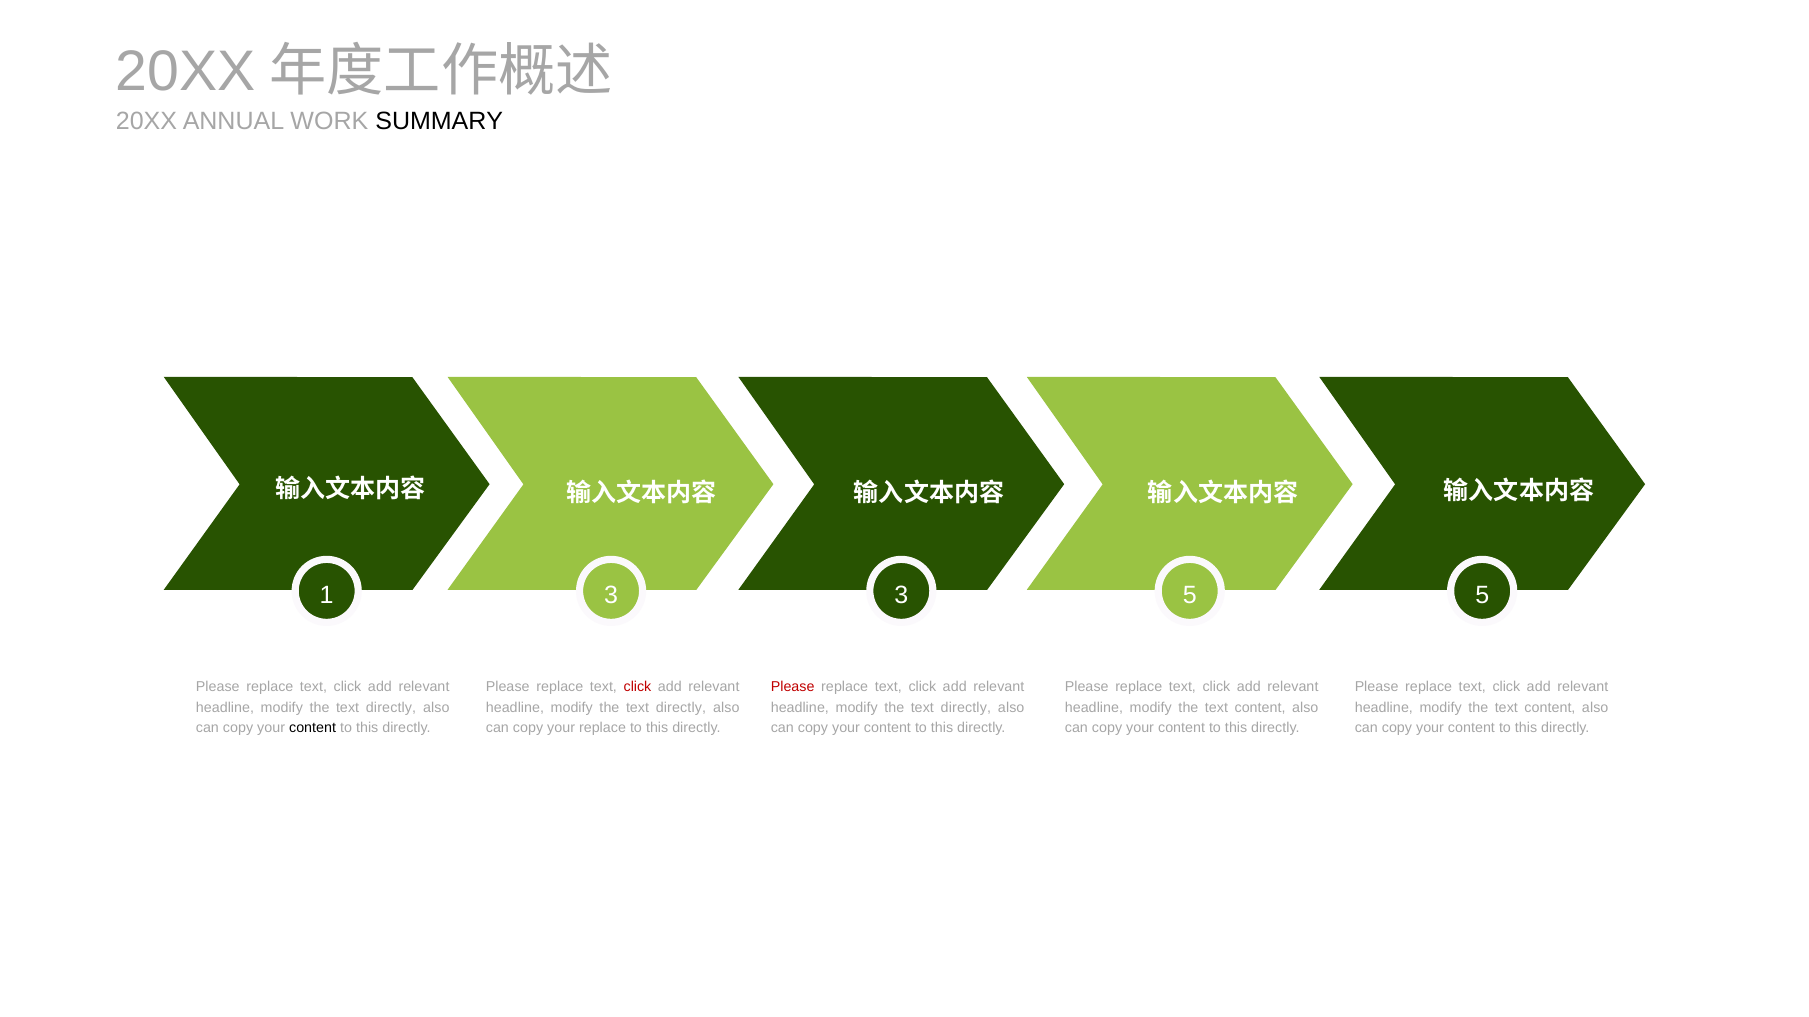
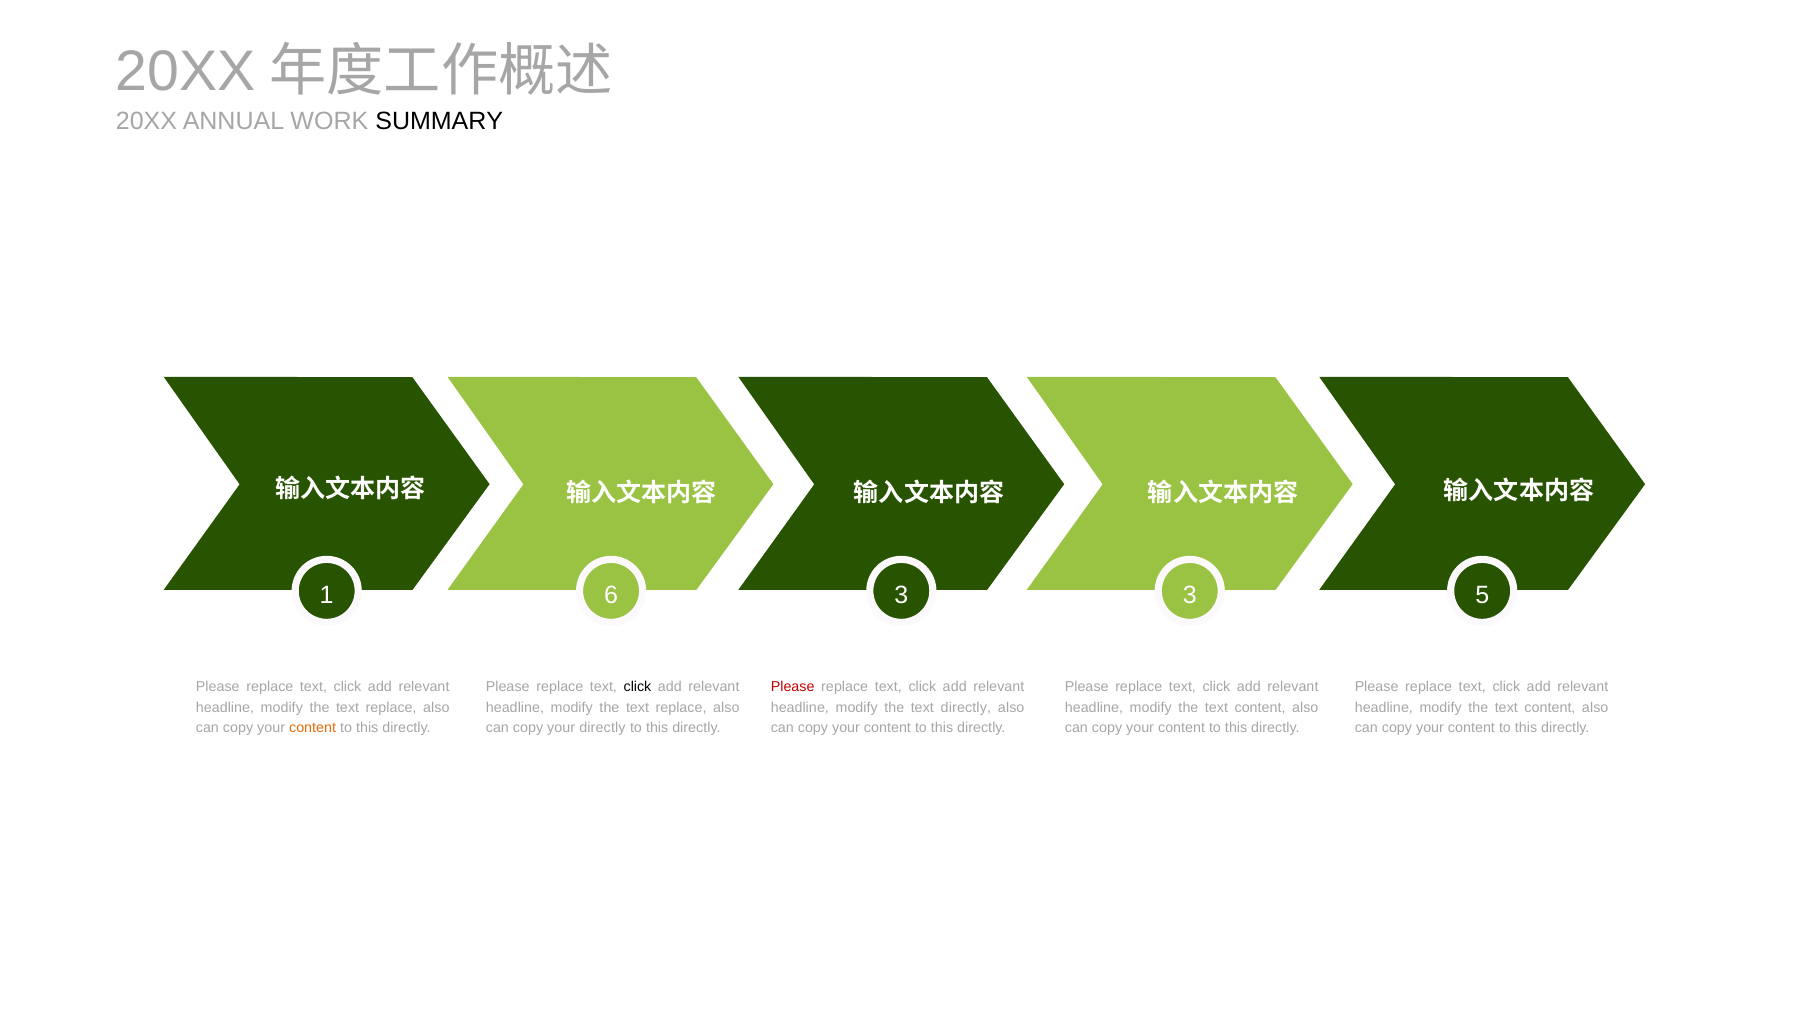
1 3: 3 -> 6 (611, 596)
3 5: 5 -> 3 (1190, 596)
click colour: red -> black (637, 687)
directly: directly -> replace (391, 708)
directly: directly -> replace (681, 708)
content colour: black -> orange (313, 728)
your replace: replace -> directly (602, 728)
